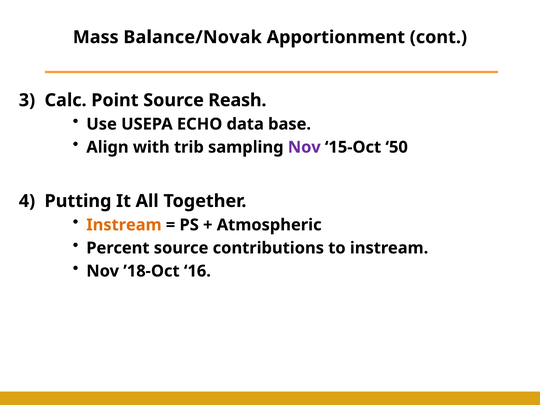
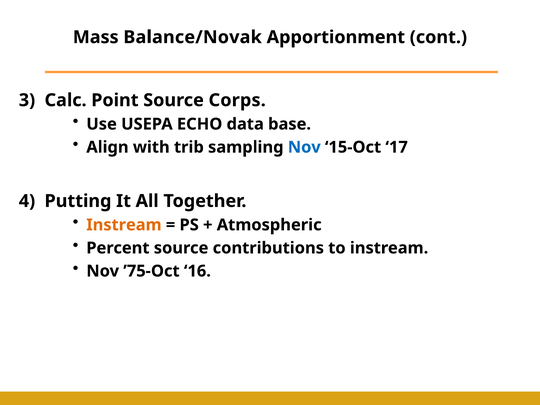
Reash: Reash -> Corps (237, 100)
Nov colour: purple -> blue (304, 147)
50: 50 -> 17 (397, 147)
’18-Oct: ’18-Oct -> ’75-Oct (151, 271)
